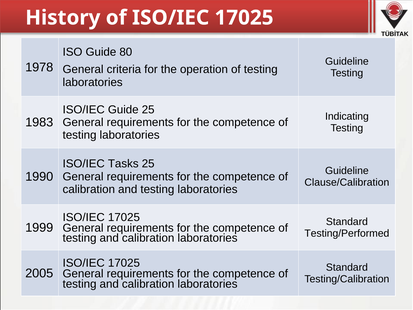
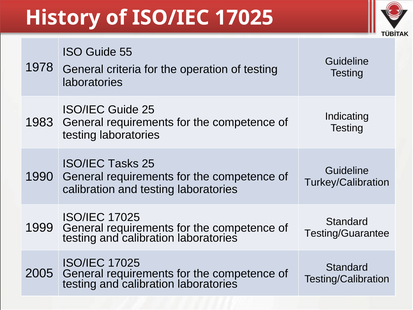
80: 80 -> 55 (126, 52)
Clause/Calibration: Clause/Calibration -> Turkey/Calibration (347, 182)
Testing/Performed: Testing/Performed -> Testing/Guarantee (347, 233)
